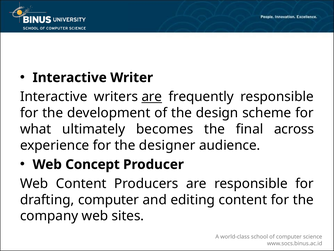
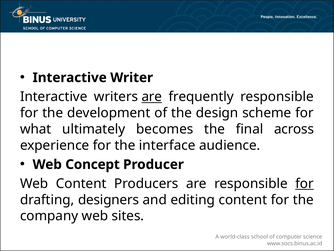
designer: designer -> interface (167, 145)
for underline: none -> present (305, 183)
drafting computer: computer -> designers (109, 199)
